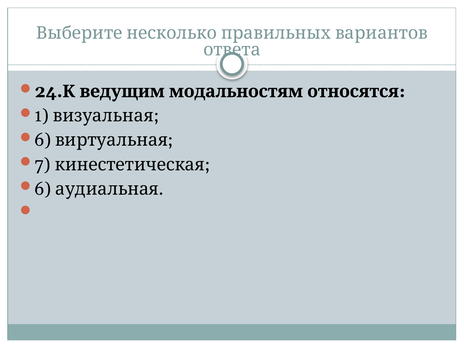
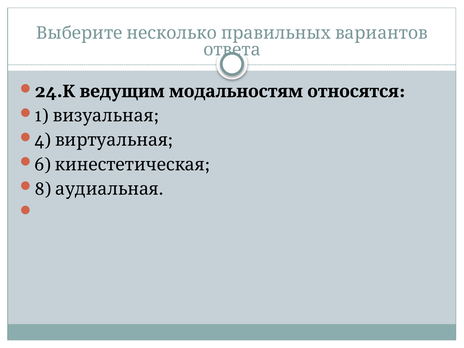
6: 6 -> 4 (43, 140)
7: 7 -> 6 (43, 165)
6: 6 -> 8 (43, 189)
